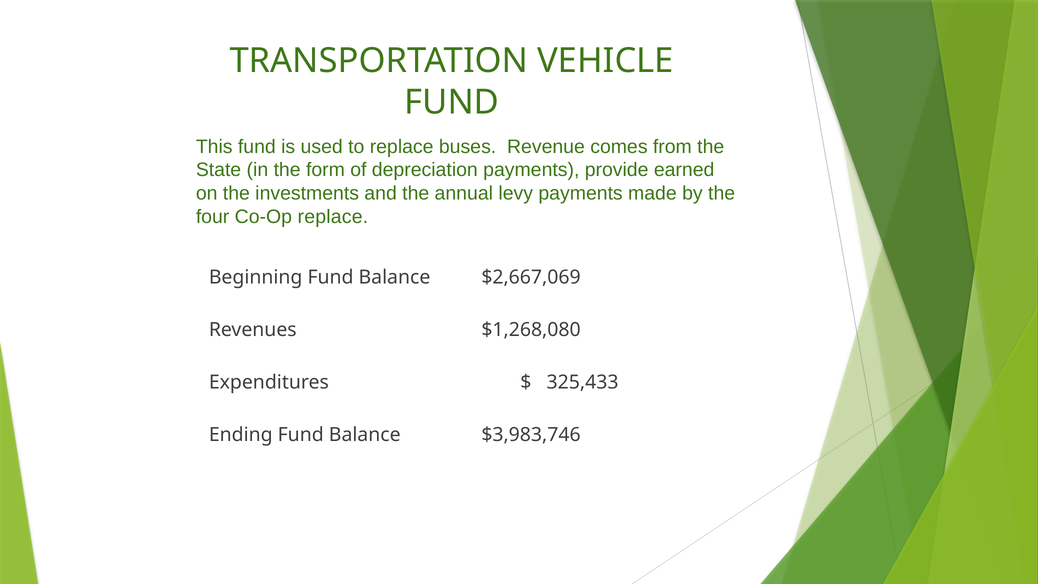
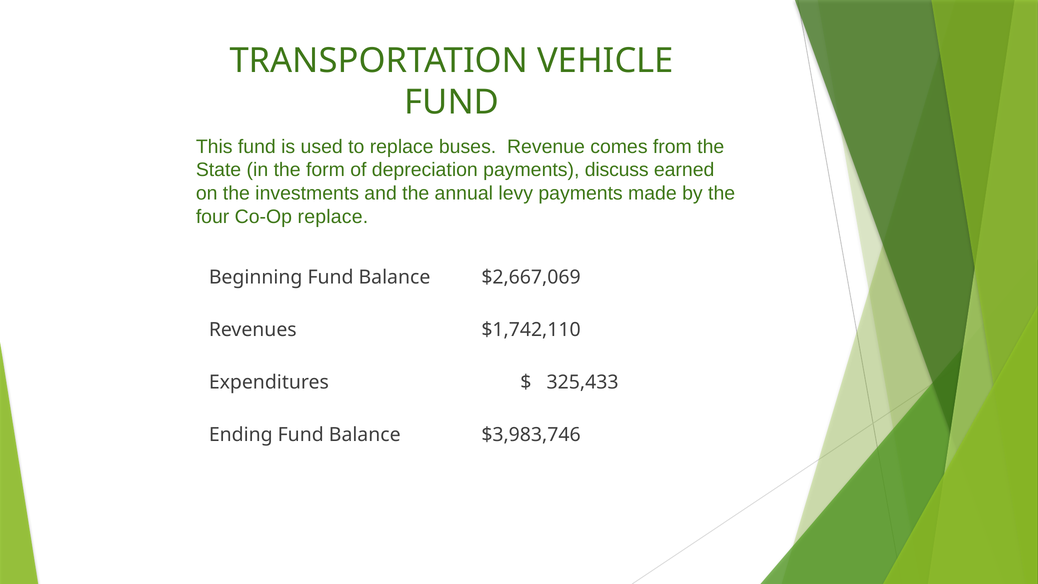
provide: provide -> discuss (617, 170)
$1,268,080: $1,268,080 -> $1,742,110 (531, 330)
